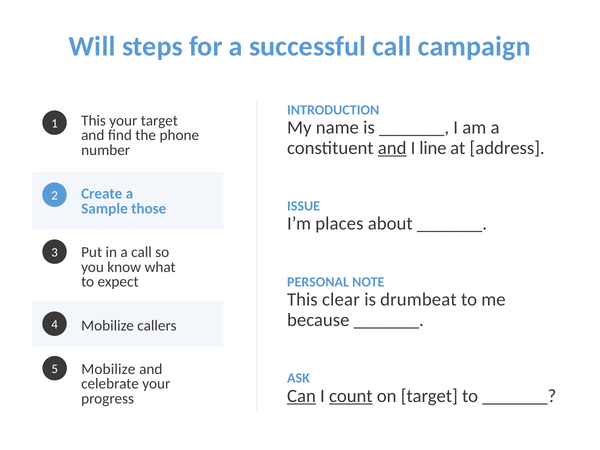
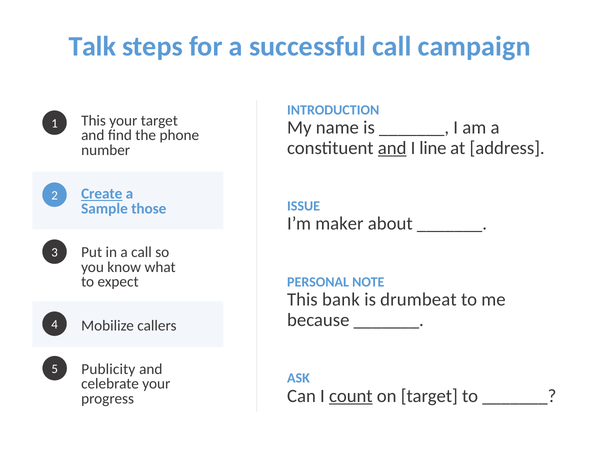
Will: Will -> Talk (92, 47)
Create underline: none -> present (102, 194)
places: places -> maker (339, 224)
clear: clear -> bank (341, 300)
Mobilize: Mobilize -> Publicity (108, 369)
Can underline: present -> none (301, 396)
